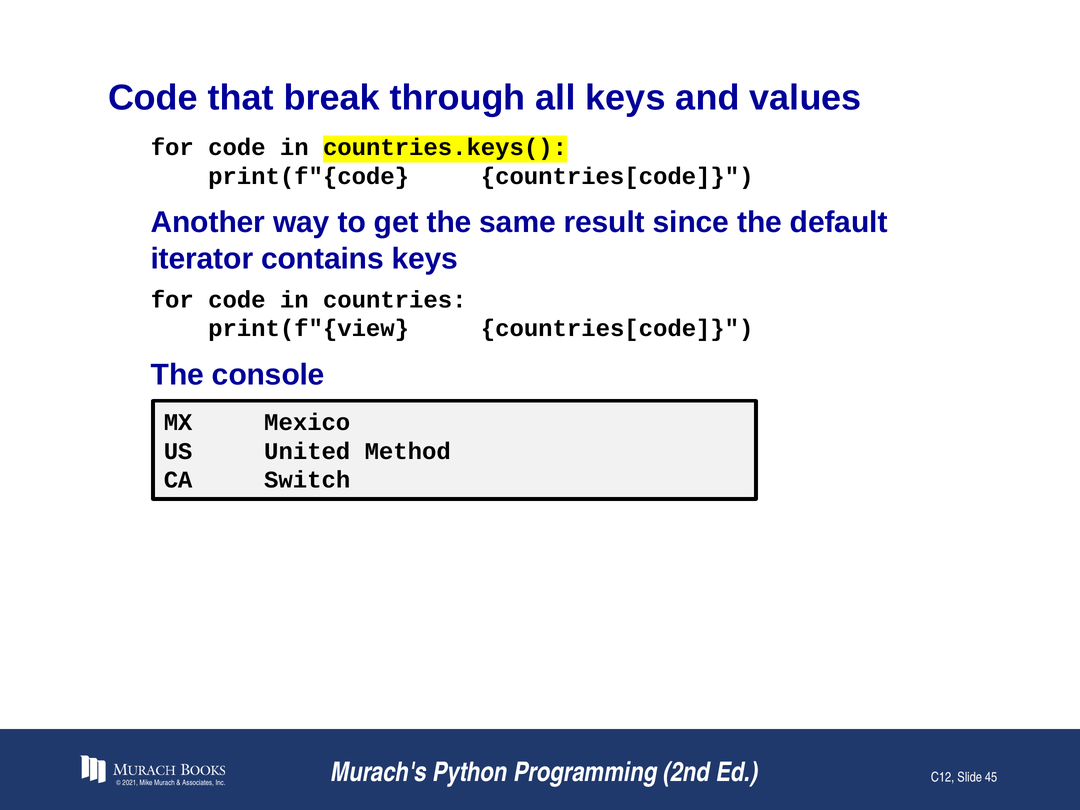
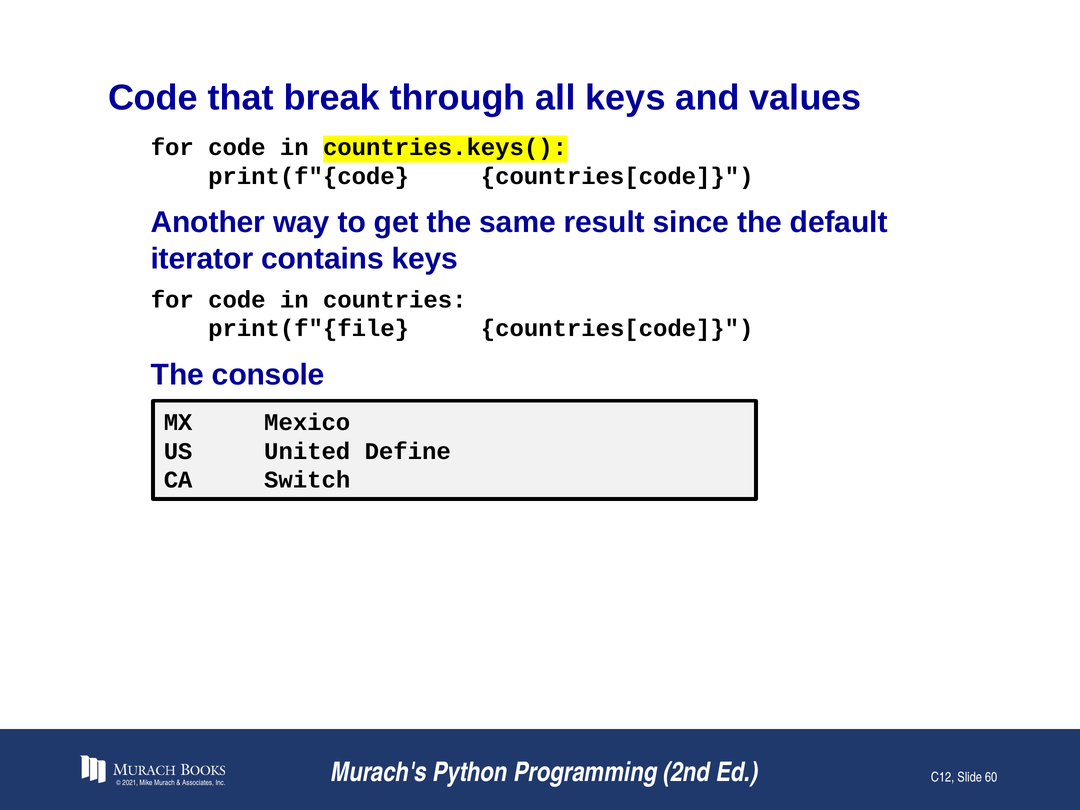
print(f"{view: print(f"{view -> print(f"{file (309, 328)
Method: Method -> Define (408, 451)
45: 45 -> 60 (991, 777)
